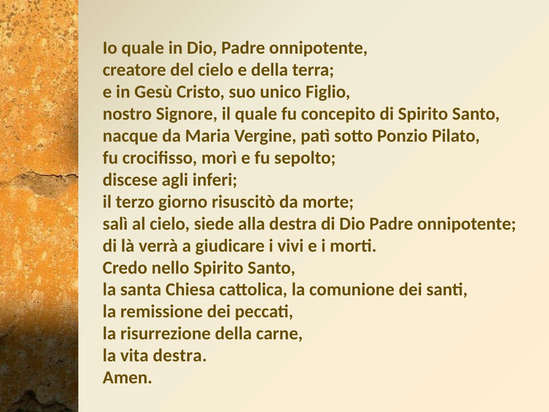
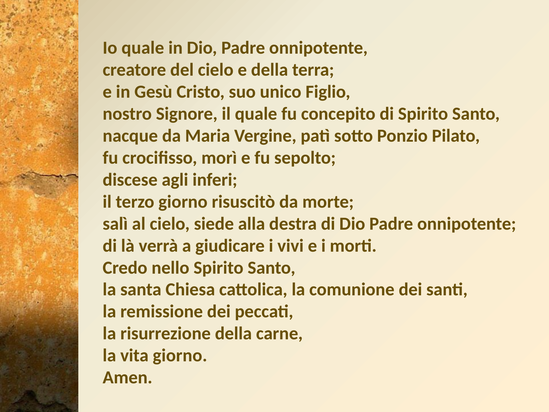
vita destra: destra -> giorno (180, 355)
